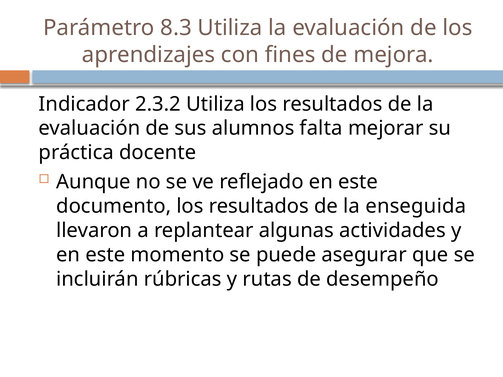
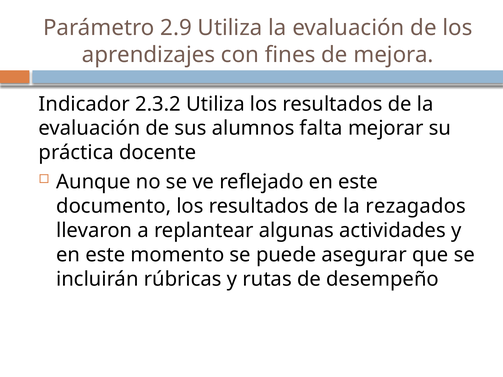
8.3: 8.3 -> 2.9 (176, 28)
enseguida: enseguida -> rezagados (416, 206)
